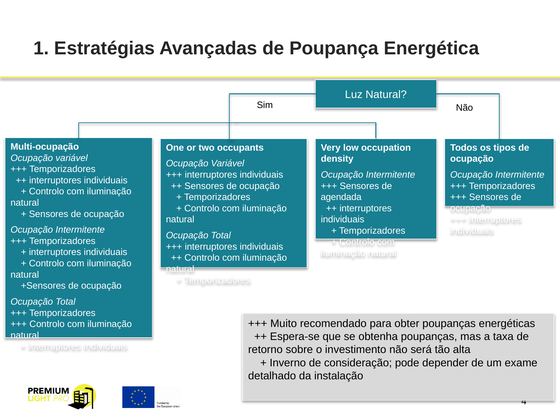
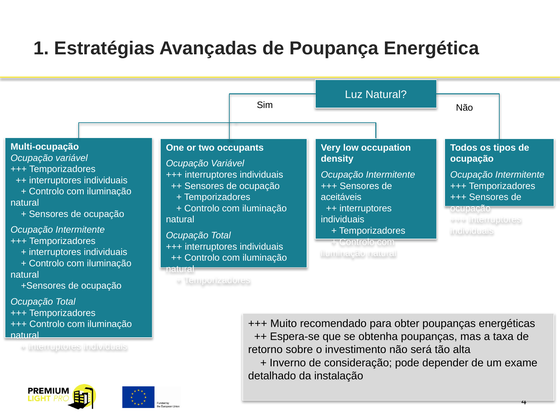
agendada: agendada -> aceitáveis (341, 197)
